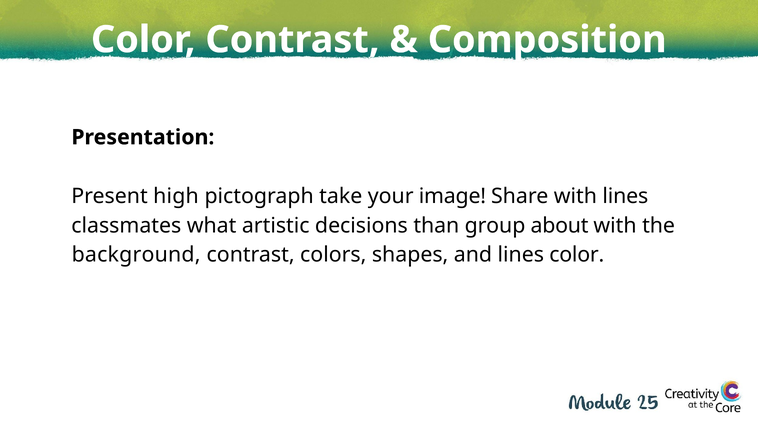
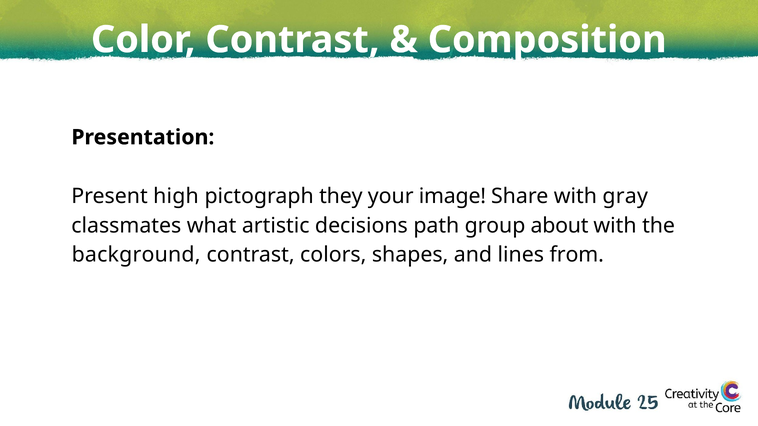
take: take -> they (341, 196)
with lines: lines -> gray (625, 196)
than: than -> path (436, 226)
lines color: color -> from (577, 255)
